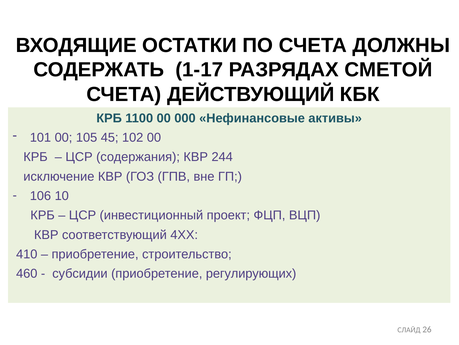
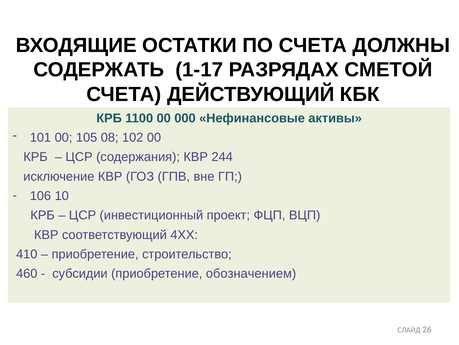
45: 45 -> 08 (110, 137)
регулирующих: регулирующих -> обозначением (251, 273)
